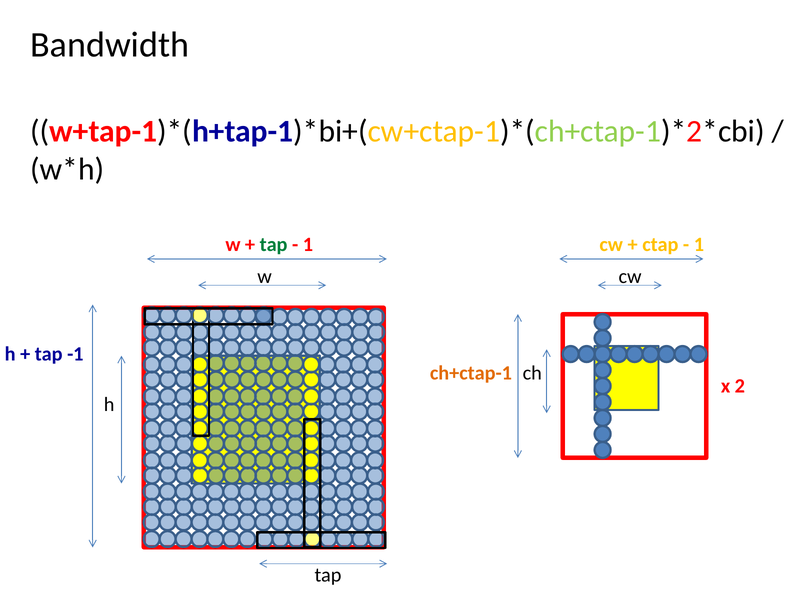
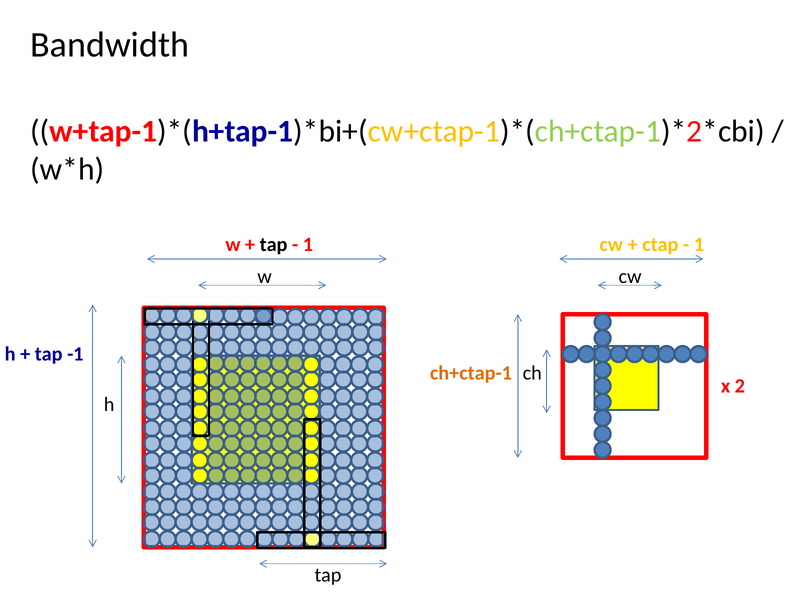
tap colour: green -> black (274, 245)
